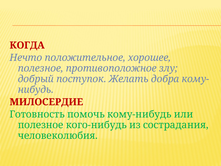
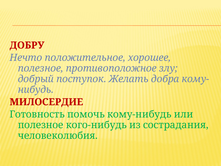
КОГДА: КОГДА -> ДОБРУ (27, 45)
